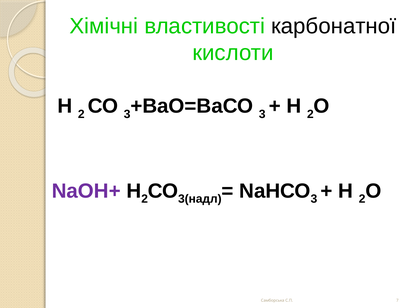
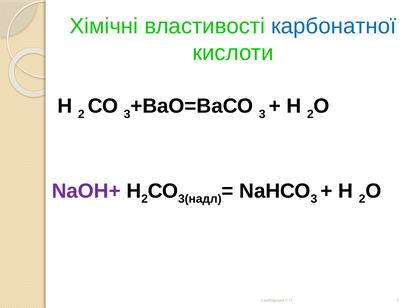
карбонатної colour: black -> blue (334, 26)
